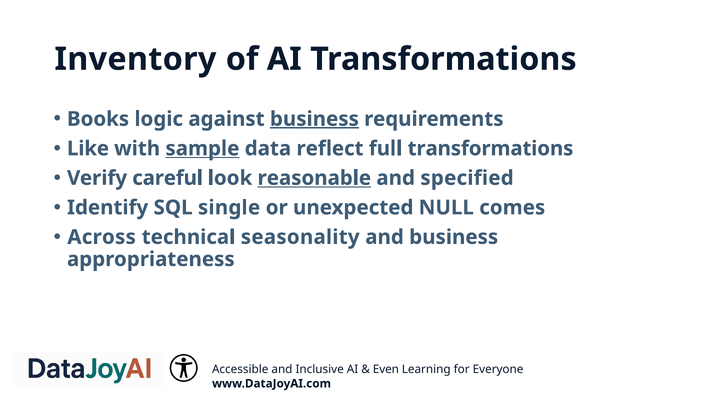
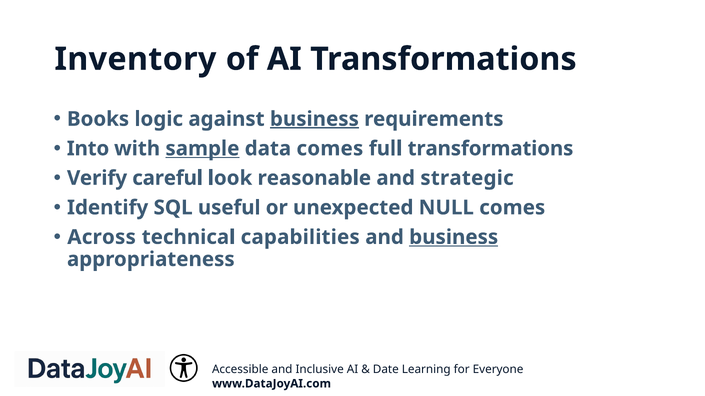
Like: Like -> Into (88, 149)
data reflect: reflect -> comes (330, 149)
reasonable underline: present -> none (314, 178)
specified: specified -> strategic (467, 178)
single: single -> useful (229, 208)
seasonality: seasonality -> capabilities (300, 237)
business underline: none -> present (454, 237)
Even: Even -> Date (386, 370)
